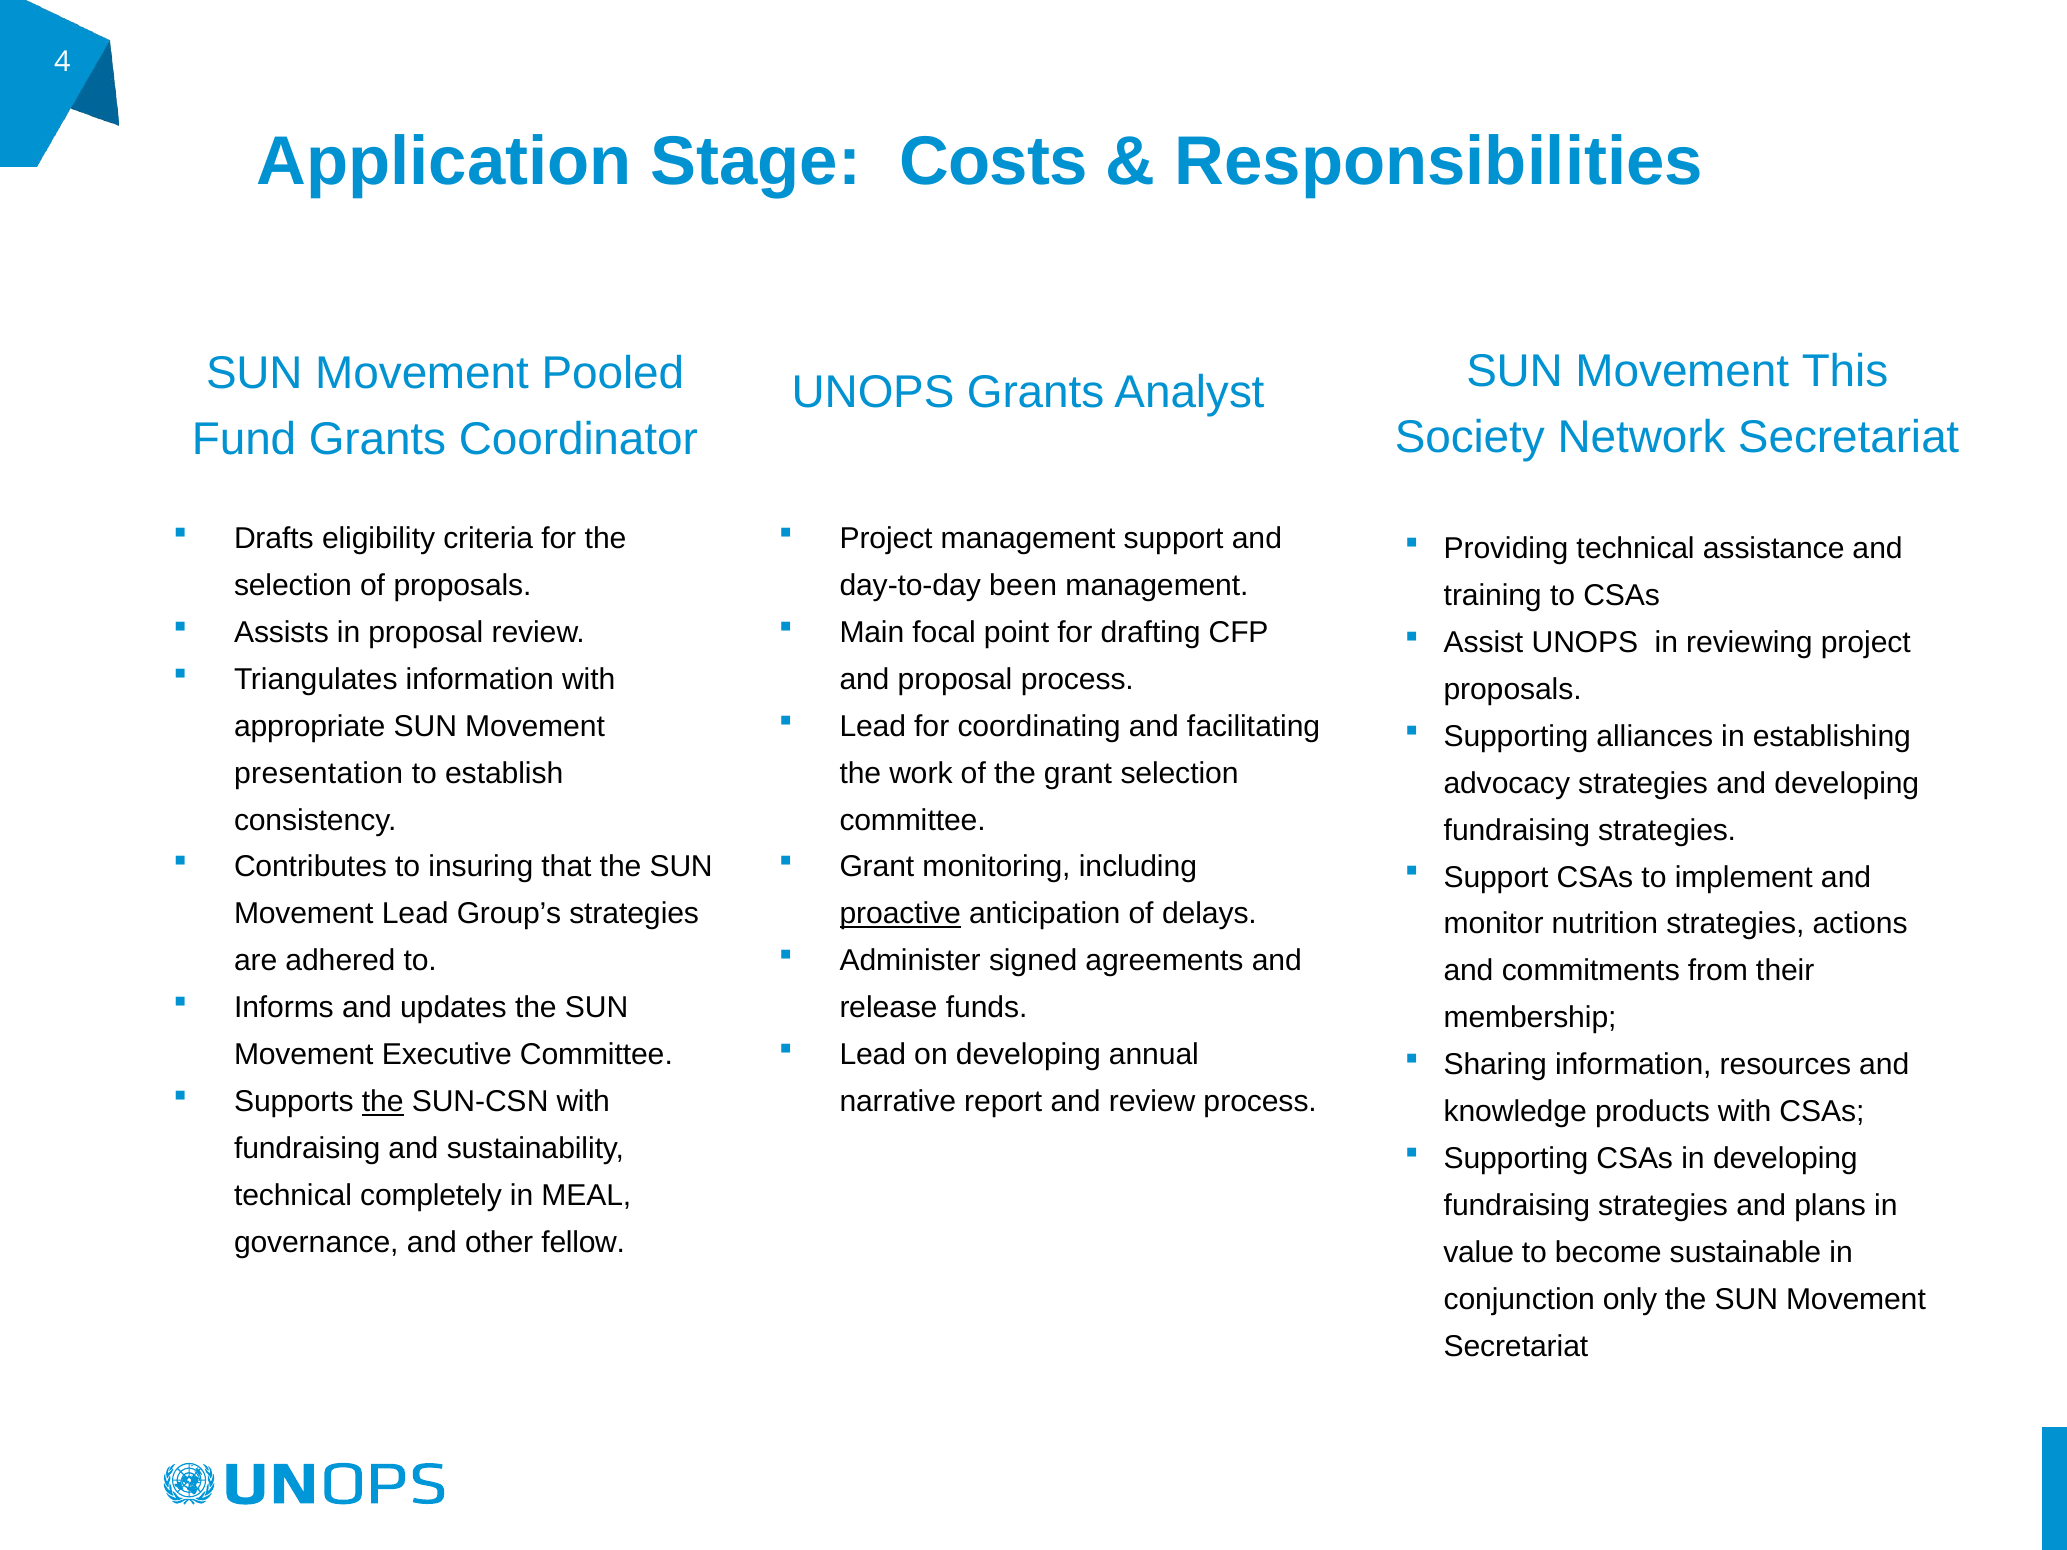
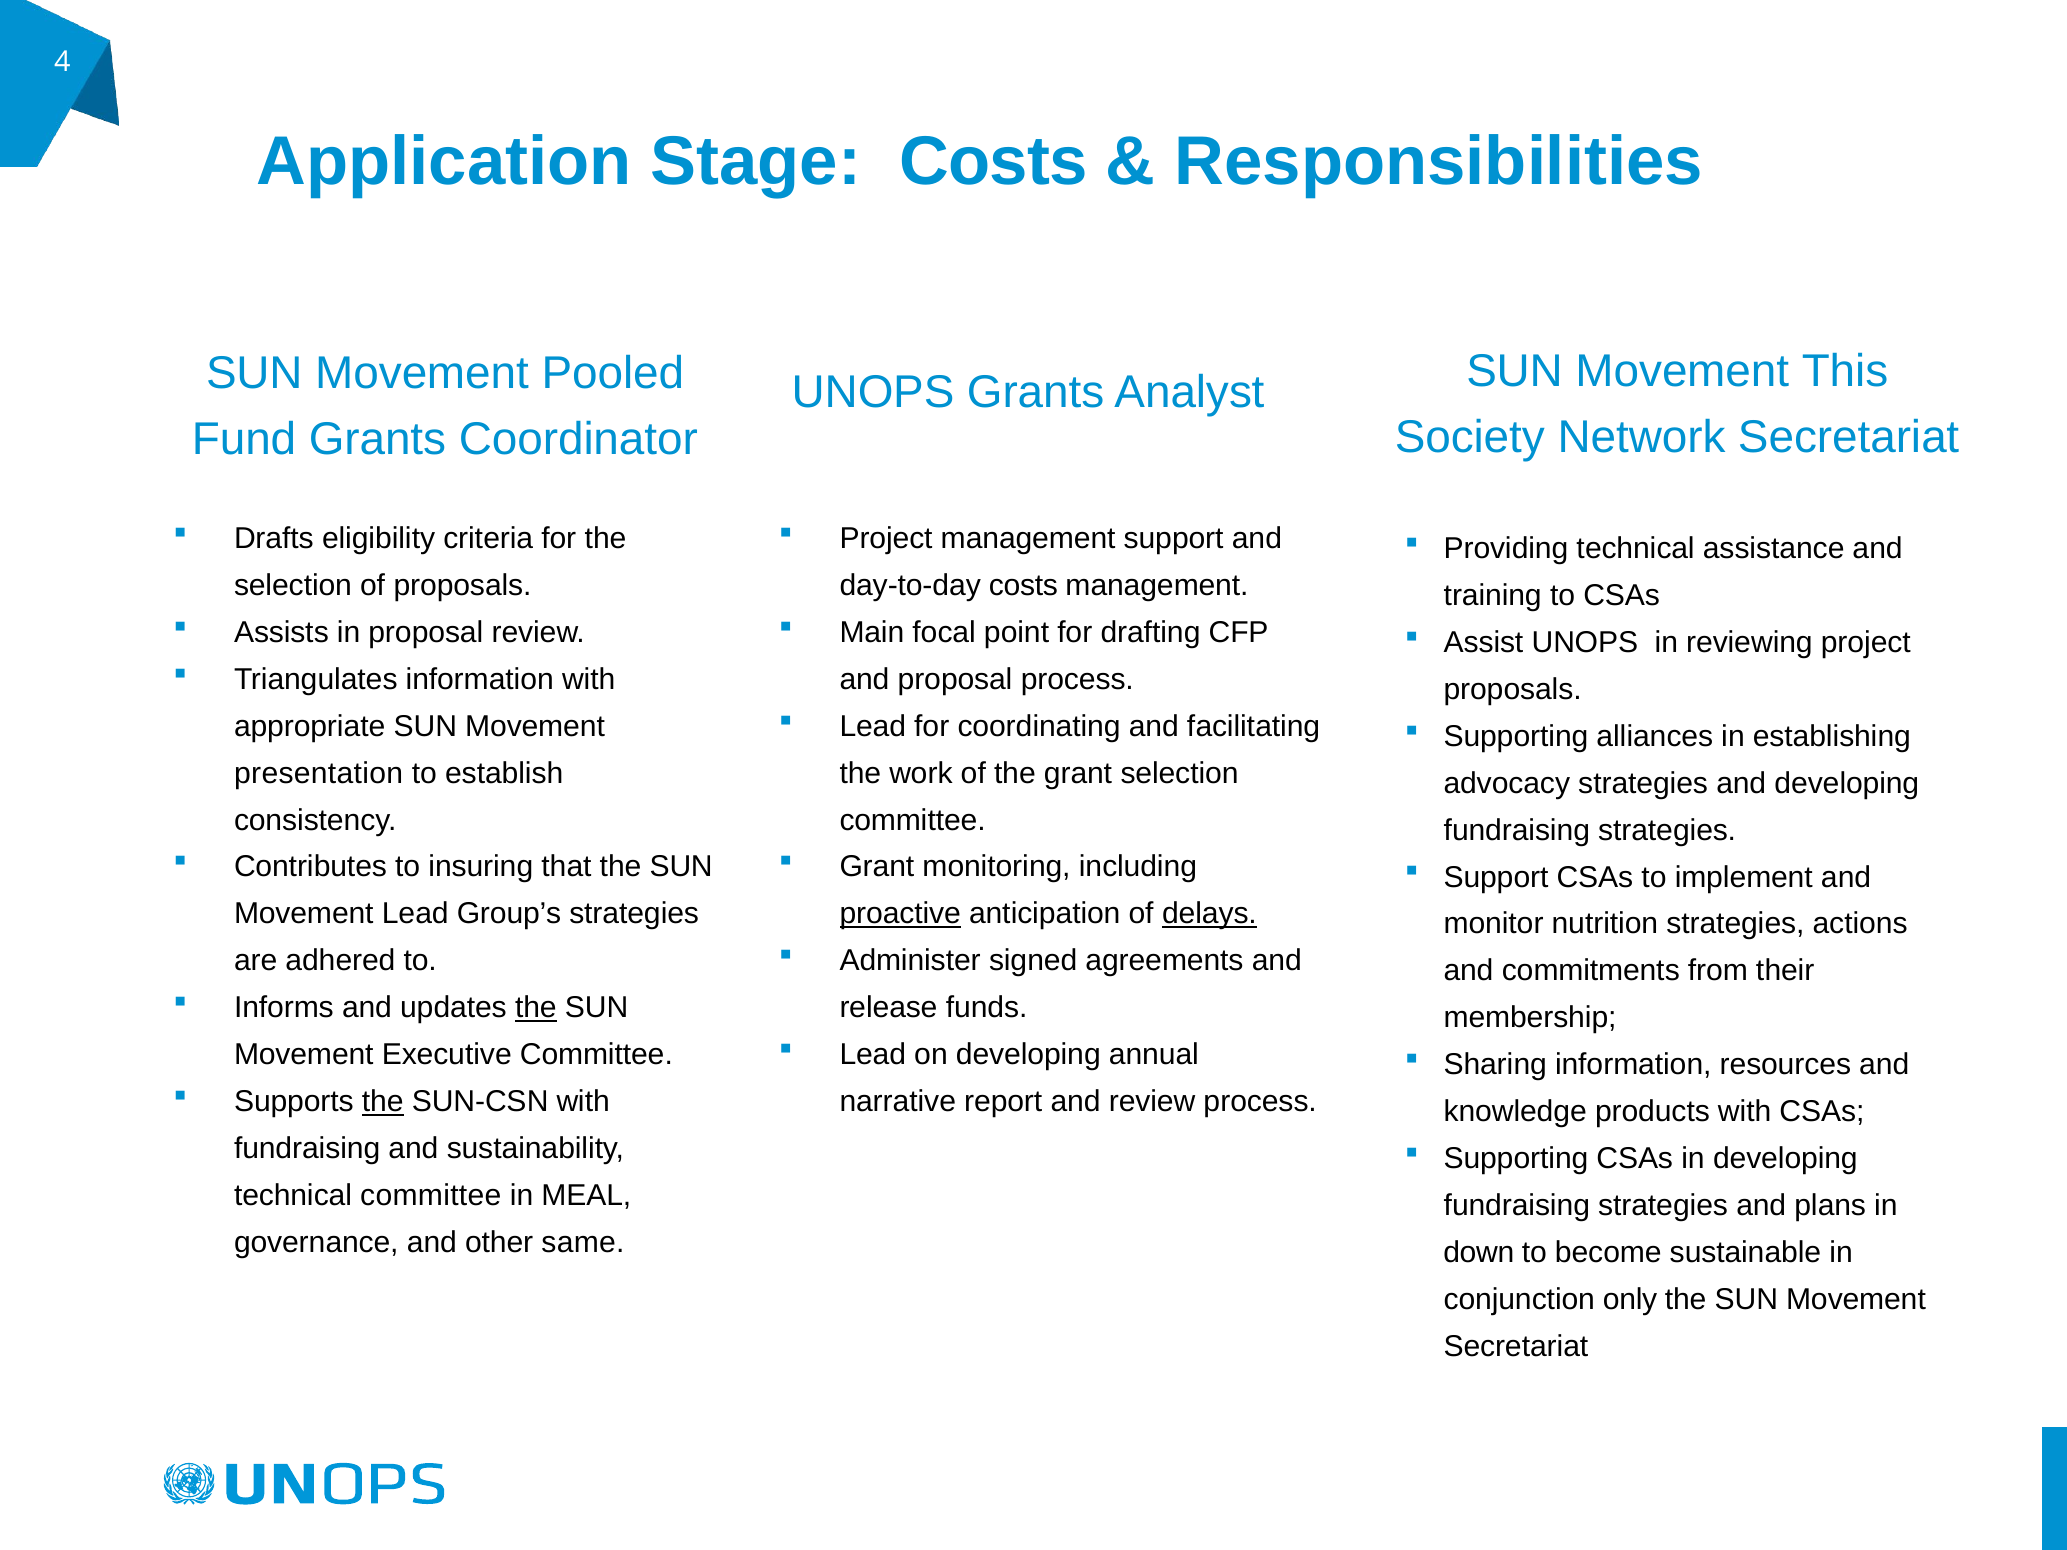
day-to-day been: been -> costs (1023, 585)
delays underline: none -> present (1209, 914)
the underline: none -> present (536, 1008)
technical completely: completely -> committee (431, 1196)
fellow: fellow -> same (583, 1243)
value: value -> down (1479, 1253)
